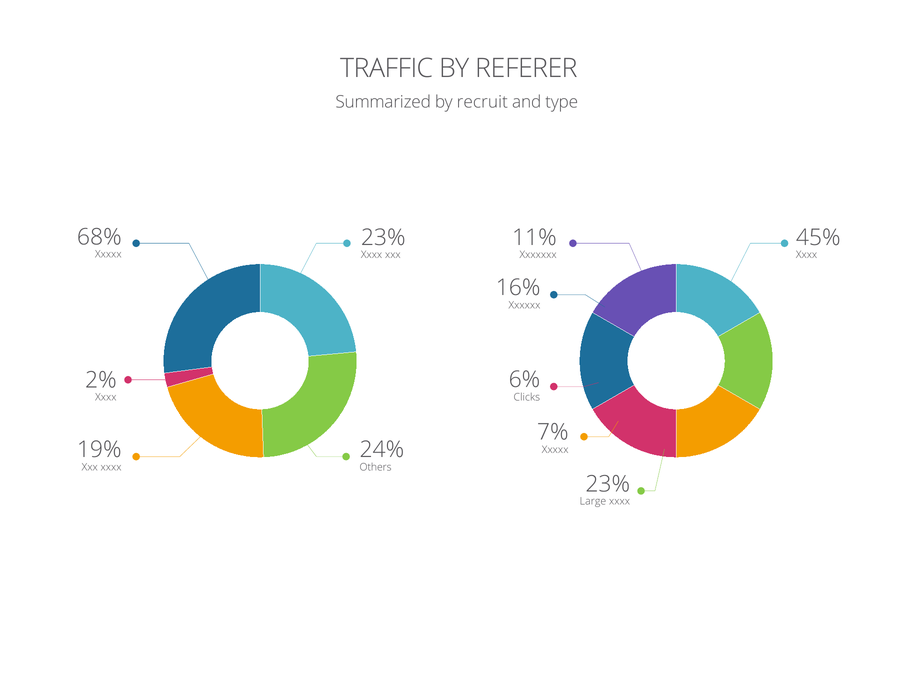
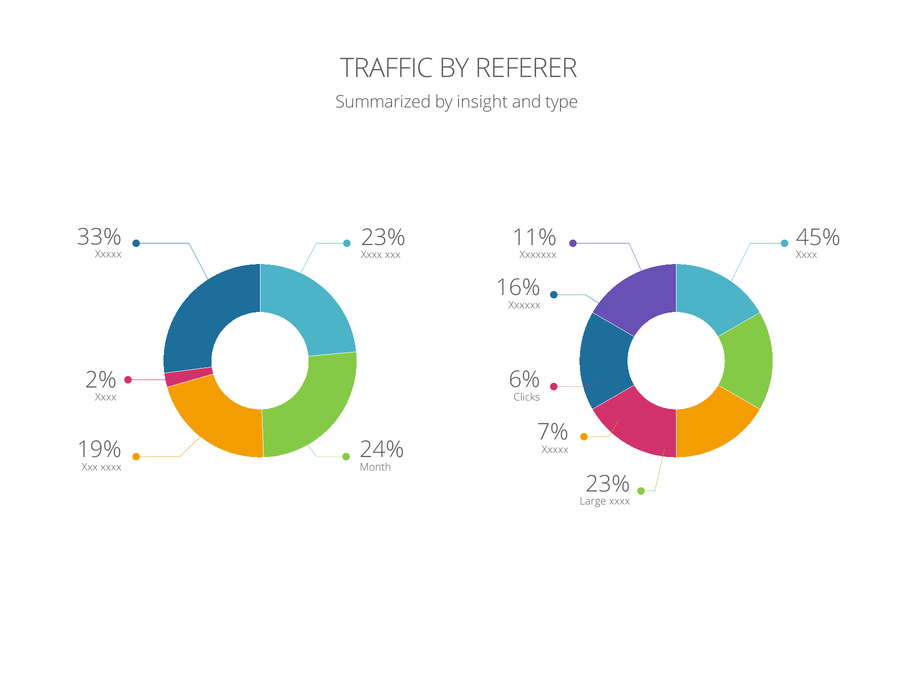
recruit: recruit -> insight (482, 102)
68%: 68% -> 33% (99, 237)
Others: Others -> Month (375, 467)
